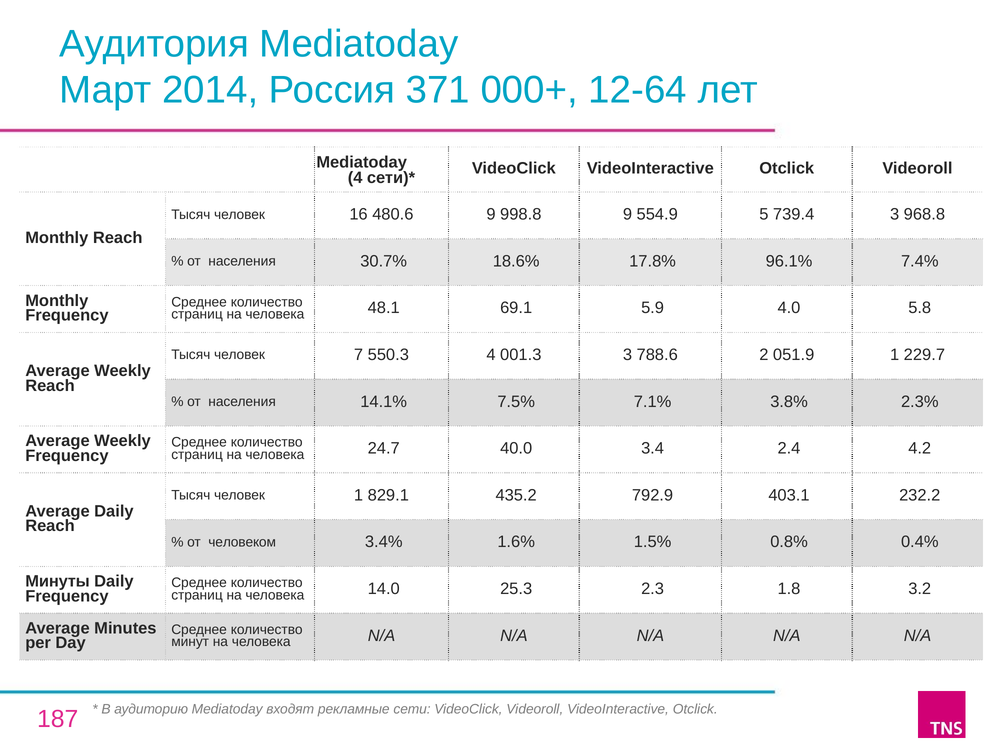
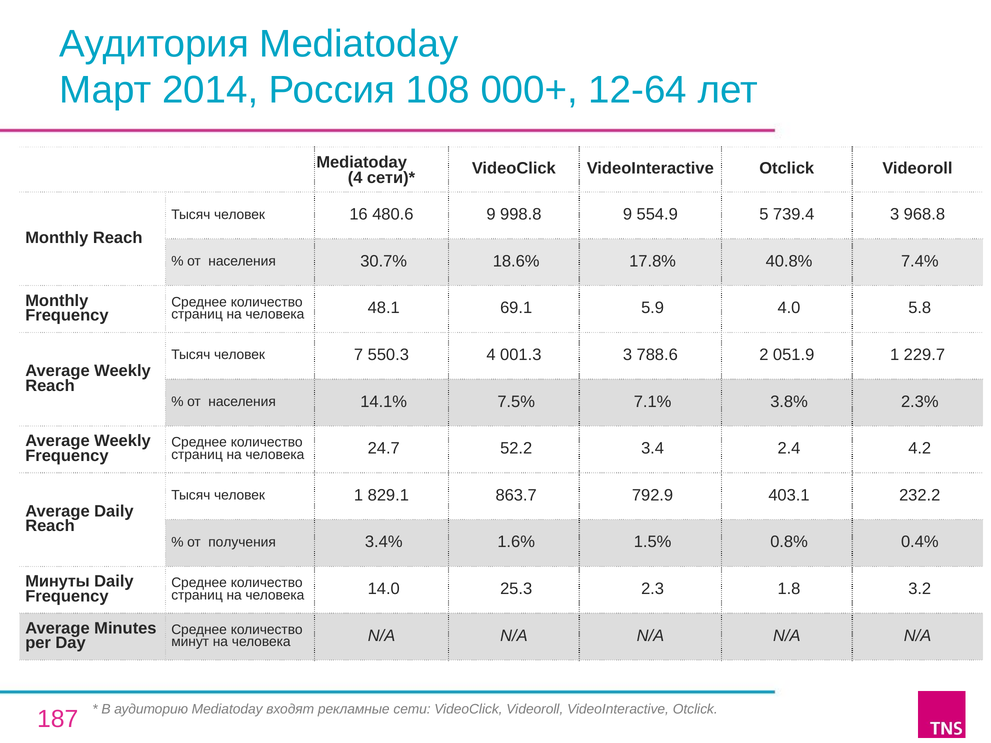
371: 371 -> 108 (438, 90)
96.1%: 96.1% -> 40.8% (789, 261)
40.0: 40.0 -> 52.2 (516, 449)
435.2: 435.2 -> 863.7 (516, 495)
человеком: человеком -> получения (242, 542)
